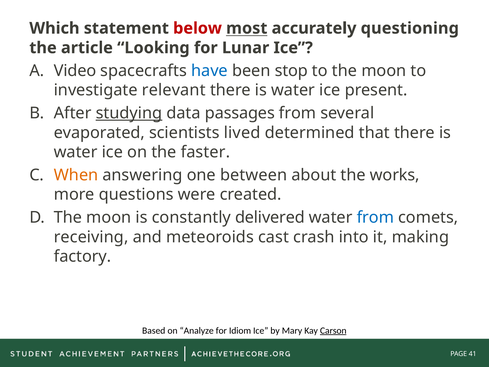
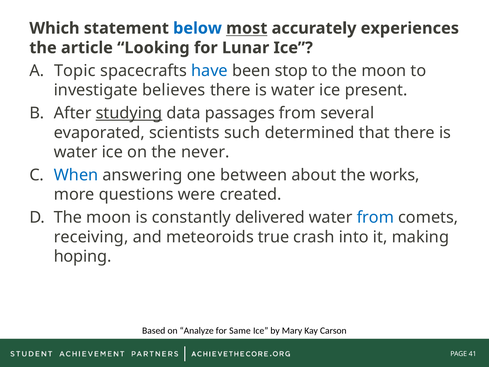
below colour: red -> blue (197, 28)
questioning: questioning -> experiences (410, 28)
Video: Video -> Topic (75, 71)
relevant: relevant -> believes (174, 90)
lived: lived -> such (242, 133)
faster: faster -> never (205, 152)
When colour: orange -> blue (76, 175)
cast: cast -> true (274, 237)
factory: factory -> hoping (83, 256)
Idiom: Idiom -> Same (240, 330)
Carson underline: present -> none (333, 330)
